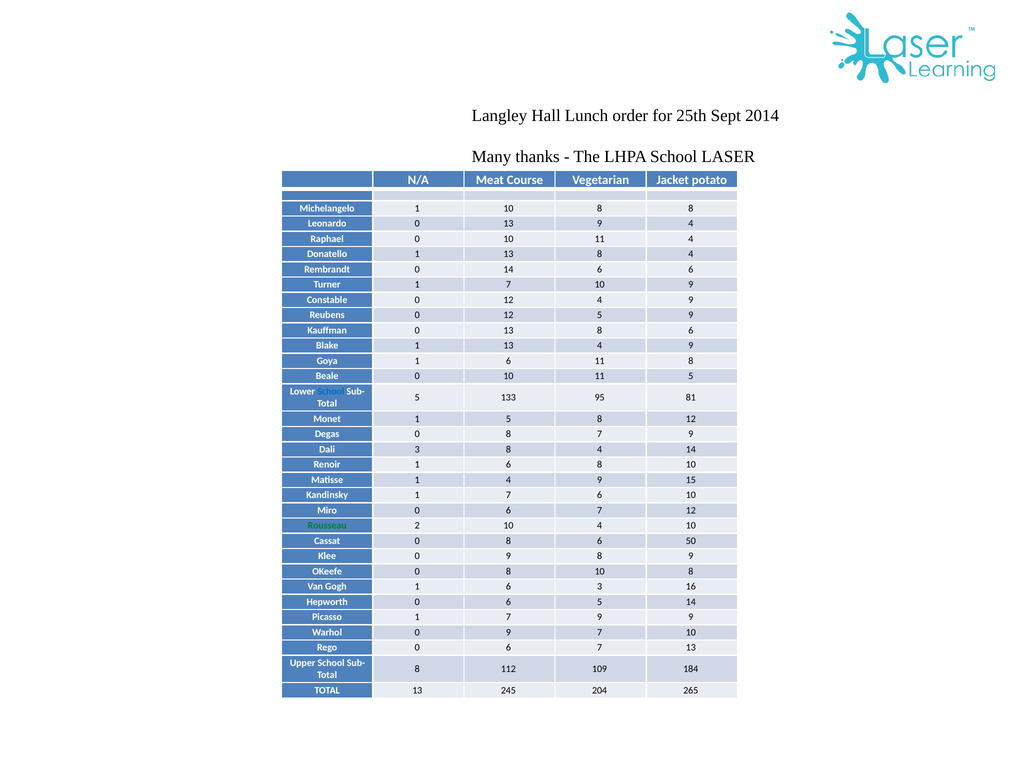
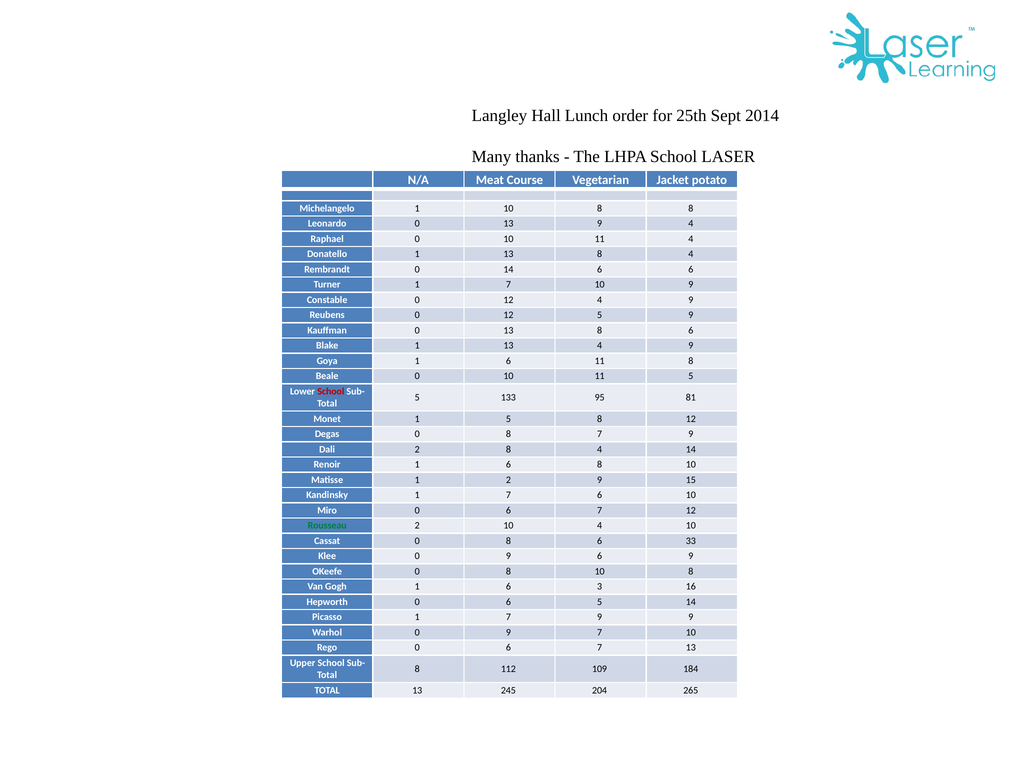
School colour: blue -> red (331, 391)
Dali 3: 3 -> 2 (417, 449)
1 4: 4 -> 2 (508, 479)
50: 50 -> 33 (691, 540)
9 8: 8 -> 6 (600, 556)
